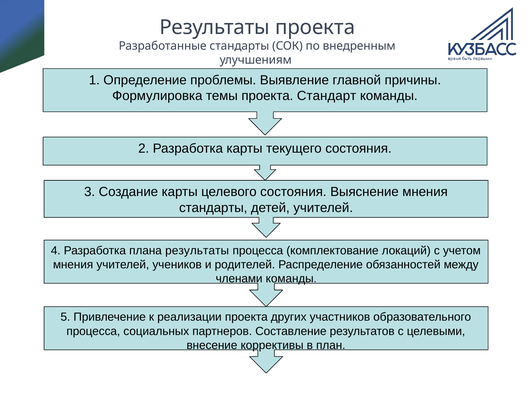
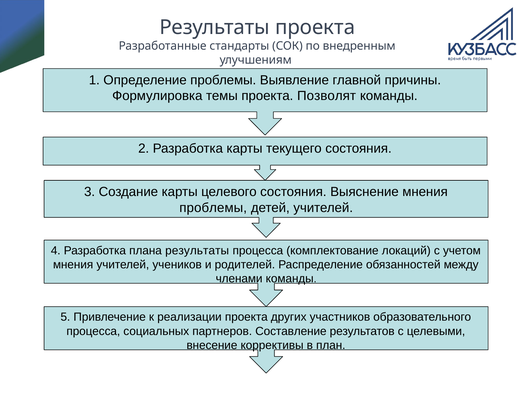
Стандарт: Стандарт -> Позволят (327, 96)
стандарты: стандарты -> проблемы (213, 207)
